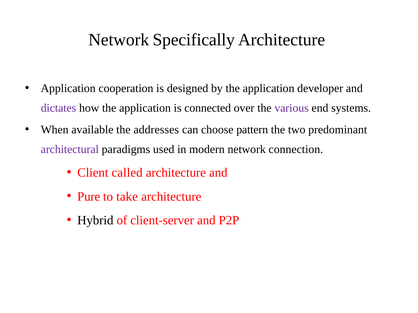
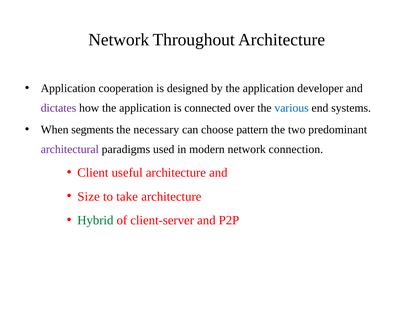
Specifically: Specifically -> Throughout (194, 40)
various colour: purple -> blue (292, 108)
available: available -> segments (92, 130)
addresses: addresses -> necessary (156, 130)
called: called -> useful (127, 173)
Pure: Pure -> Size (89, 197)
Hybrid colour: black -> green (95, 221)
